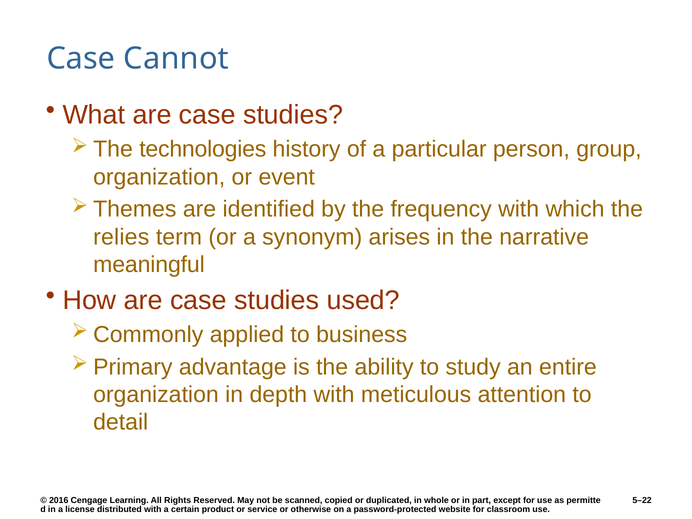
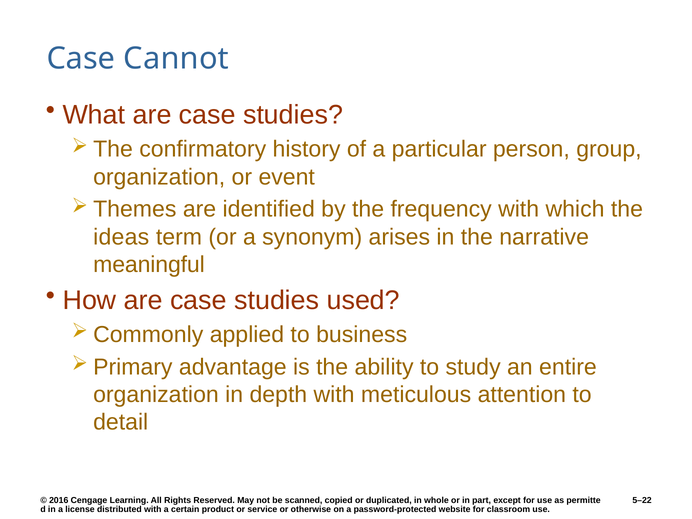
technologies: technologies -> confirmatory (203, 149)
relies: relies -> ideas (121, 237)
